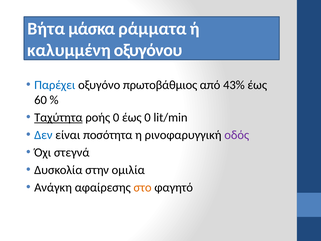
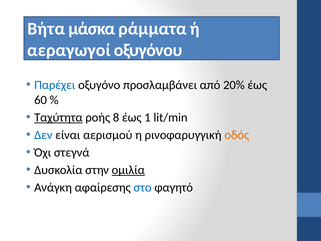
καλυμμένη: καλυμμένη -> αεραγωγοί (69, 50)
πρωτοβάθμιος: πρωτοβάθμιος -> προσλαμβάνει (160, 85)
43%: 43% -> 20% (234, 85)
ροής 0: 0 -> 8 (116, 117)
έως 0: 0 -> 1 (147, 117)
ποσότητα: ποσότητα -> αερισμού (108, 135)
οδός colour: purple -> orange (237, 135)
ομιλία underline: none -> present (128, 170)
στο colour: orange -> blue (143, 187)
